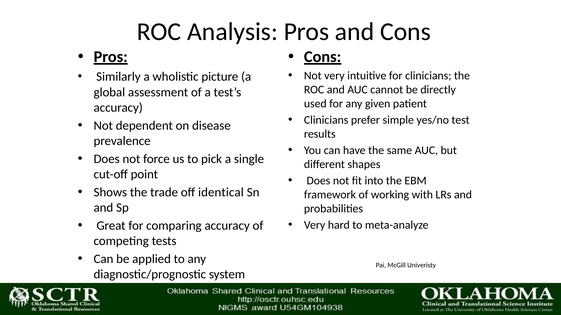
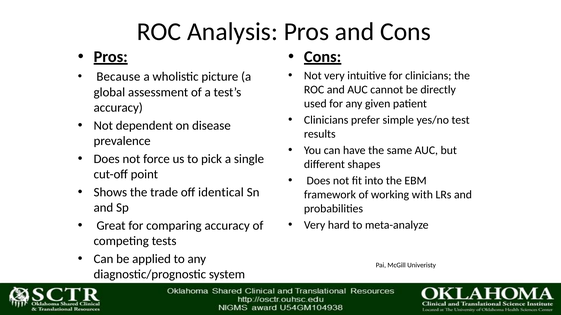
Similarly: Similarly -> Because (118, 77)
